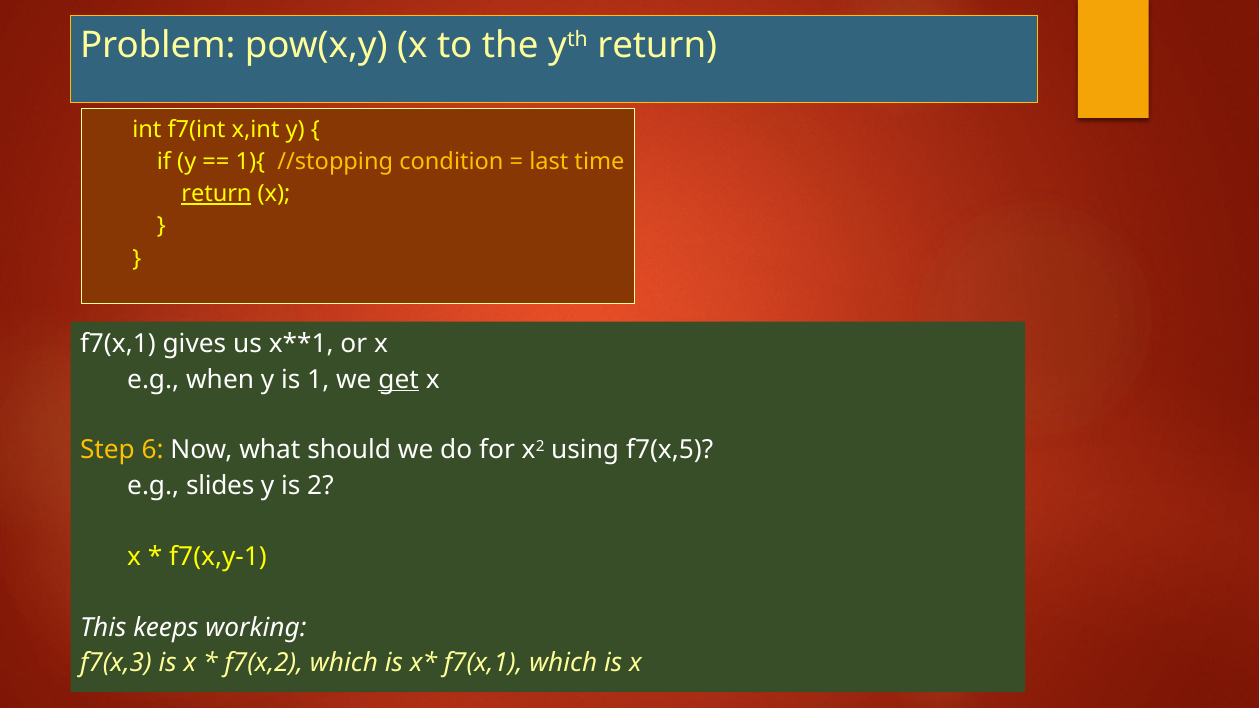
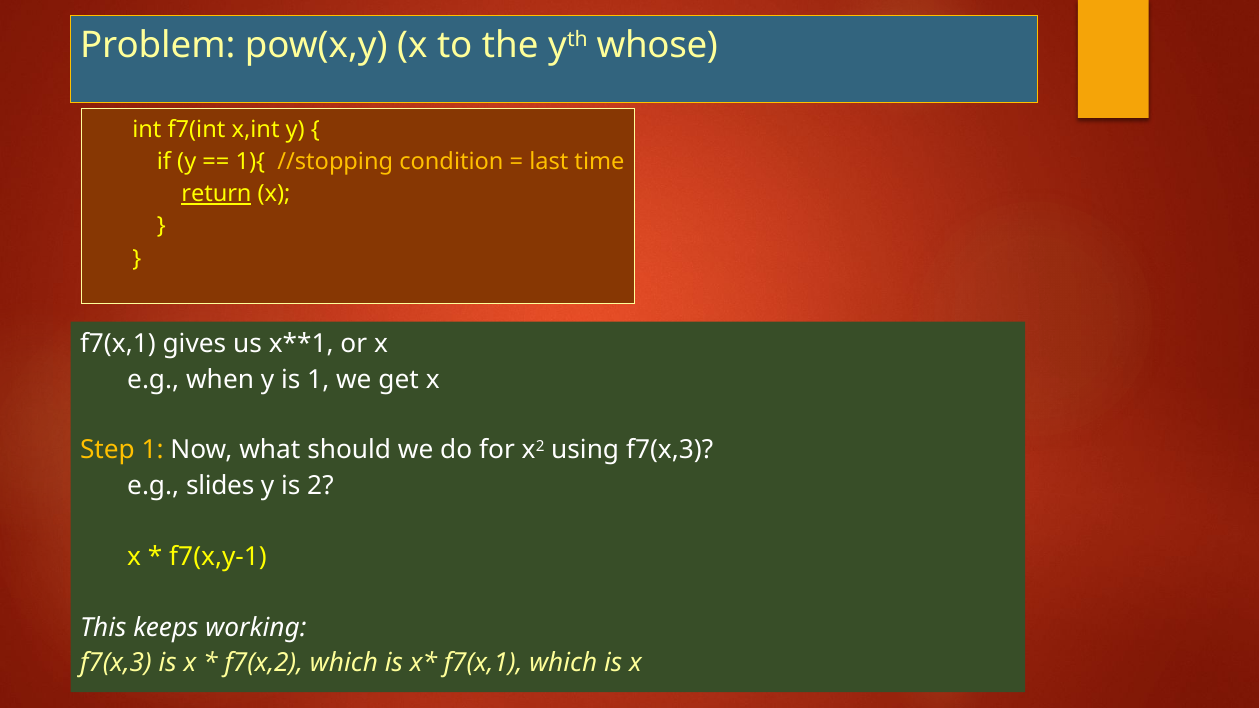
yth return: return -> whose (657, 45)
get underline: present -> none (399, 379)
Step 6: 6 -> 1 (153, 450)
using f7(x,5: f7(x,5 -> f7(x,3 (670, 450)
